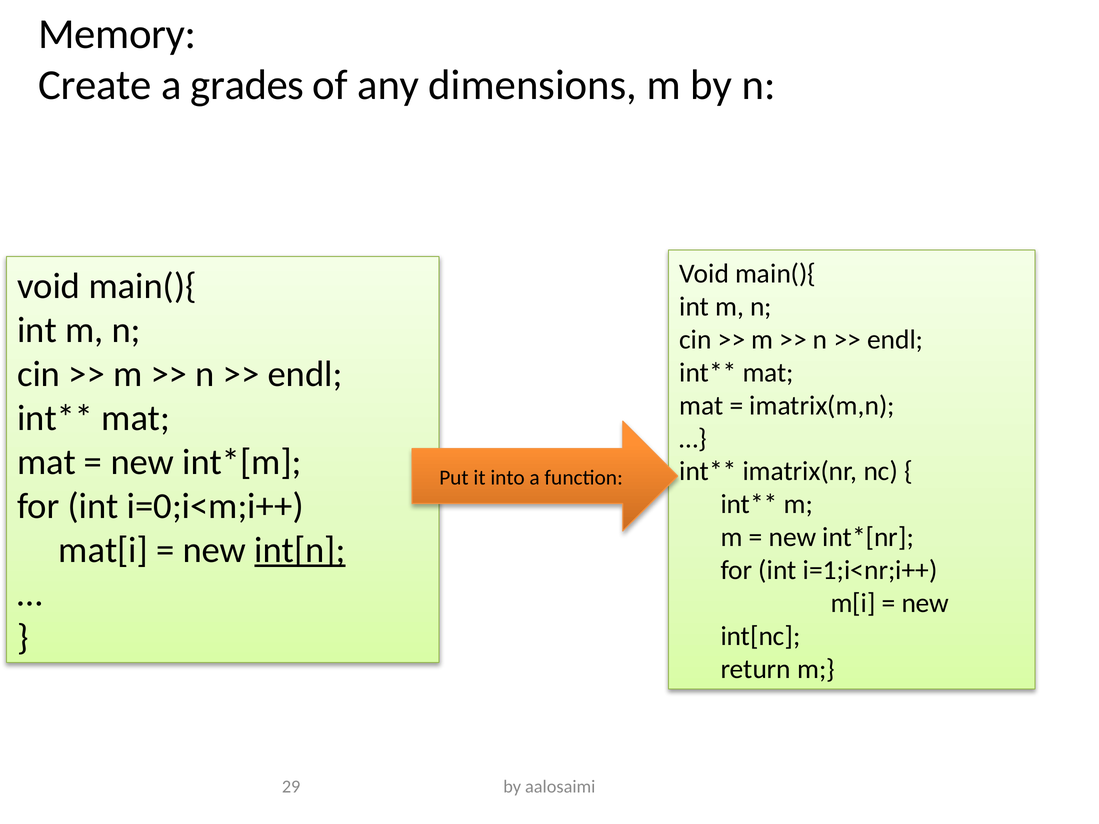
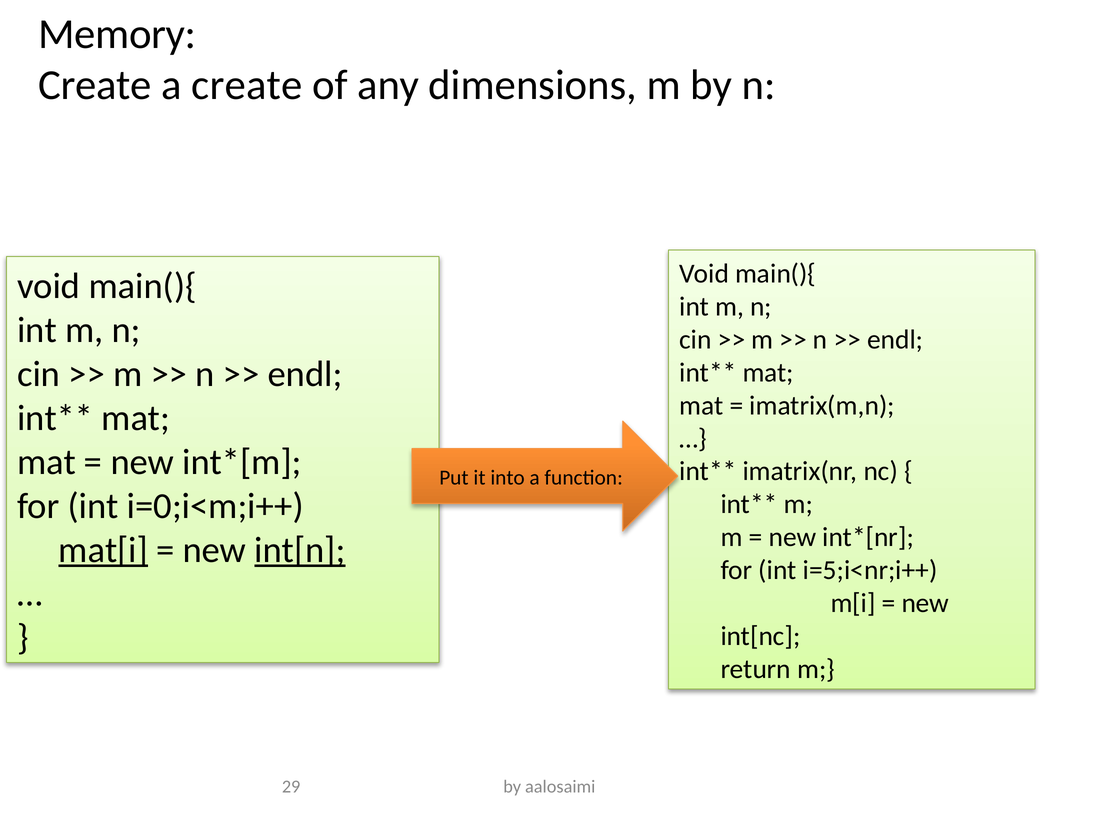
a grades: grades -> create (247, 85)
mat[i underline: none -> present (103, 550)
i=1;i<nr;i++: i=1;i<nr;i++ -> i=5;i<nr;i++ (870, 570)
